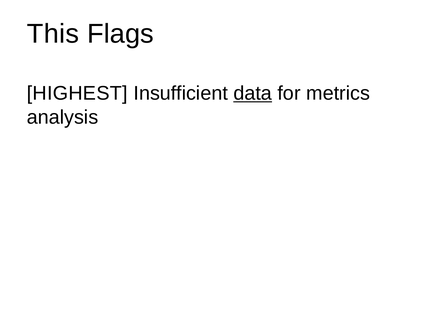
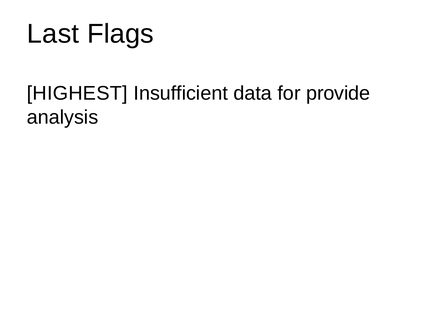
This: This -> Last (53, 34)
data underline: present -> none (253, 94)
metrics: metrics -> provide (338, 94)
